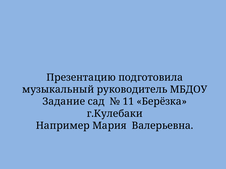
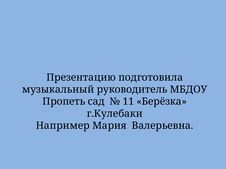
Задание: Задание -> Пропеть (64, 102)
